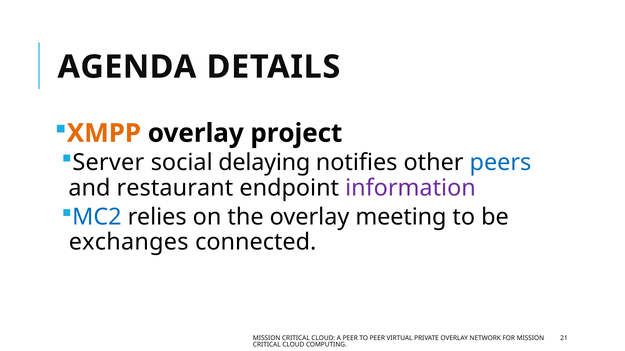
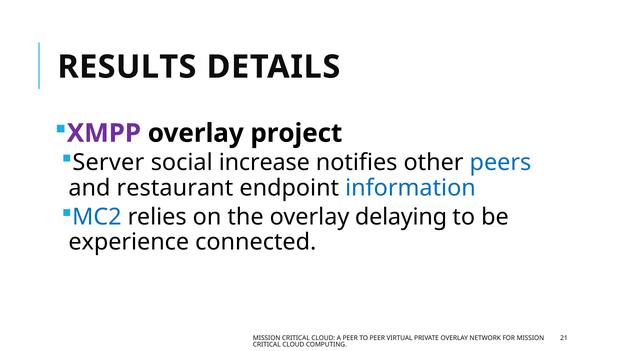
AGENDA: AGENDA -> RESULTS (127, 67)
XMPP colour: orange -> purple (104, 133)
delaying: delaying -> increase (264, 163)
information colour: purple -> blue (410, 188)
meeting: meeting -> delaying (401, 217)
exchanges: exchanges -> experience (129, 243)
